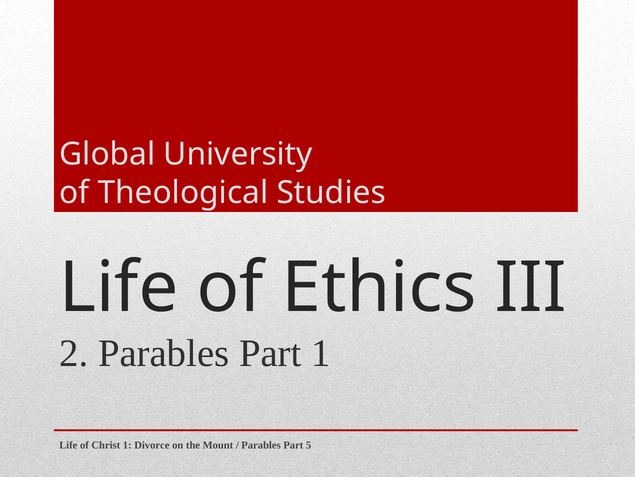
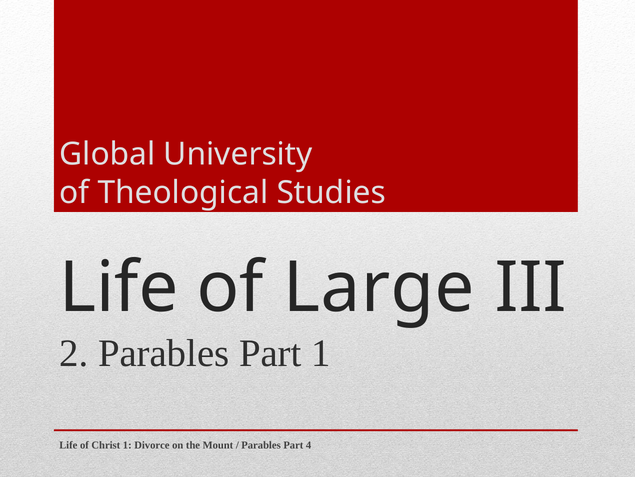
Ethics: Ethics -> Large (379, 287)
5: 5 -> 4 (309, 445)
